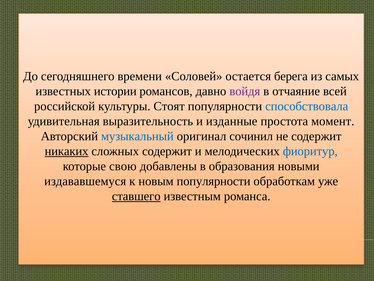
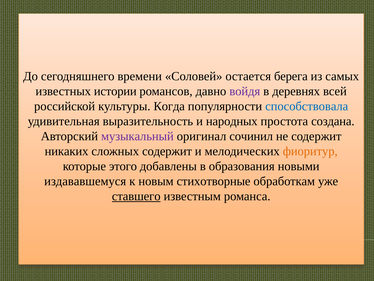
отчаяние: отчаяние -> деревнях (296, 91)
Стоят: Стоят -> Когда (169, 106)
изданные: изданные -> народных (232, 121)
момент: момент -> создана (333, 121)
музыкальный colour: blue -> purple (137, 136)
никаких underline: present -> none (67, 151)
фиоритур colour: blue -> orange (310, 151)
свою: свою -> этого (123, 166)
новым популярности: популярности -> стихотворные (214, 181)
